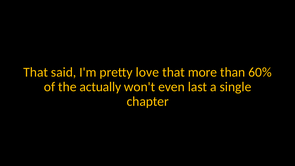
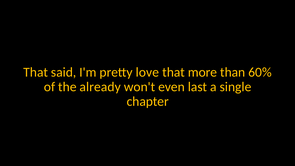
actually: actually -> already (100, 87)
